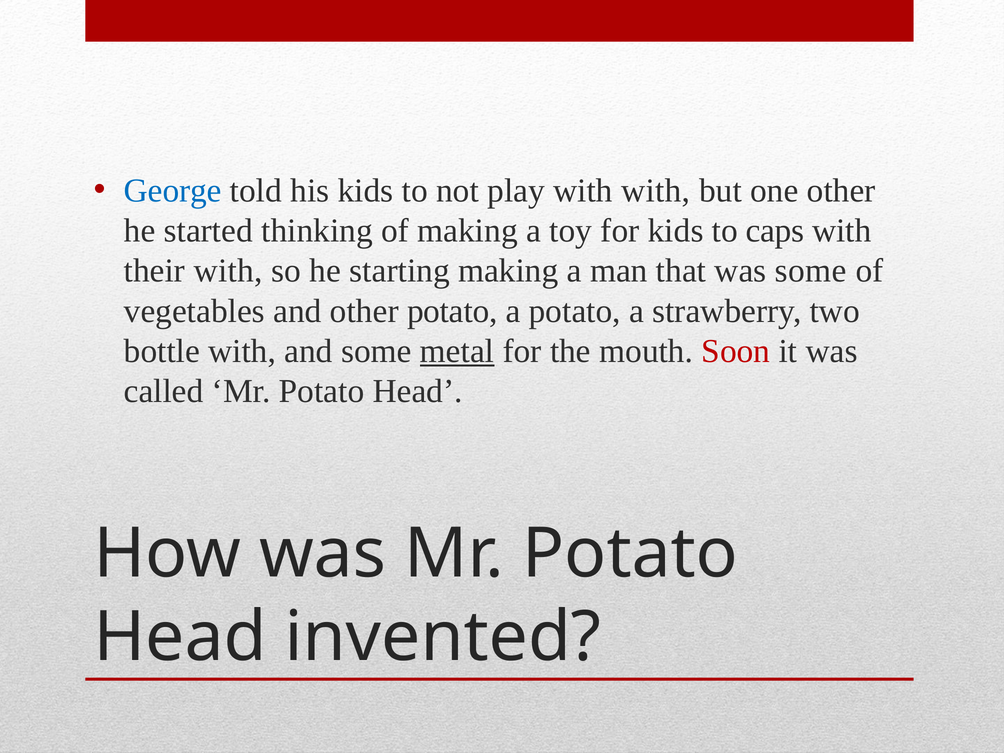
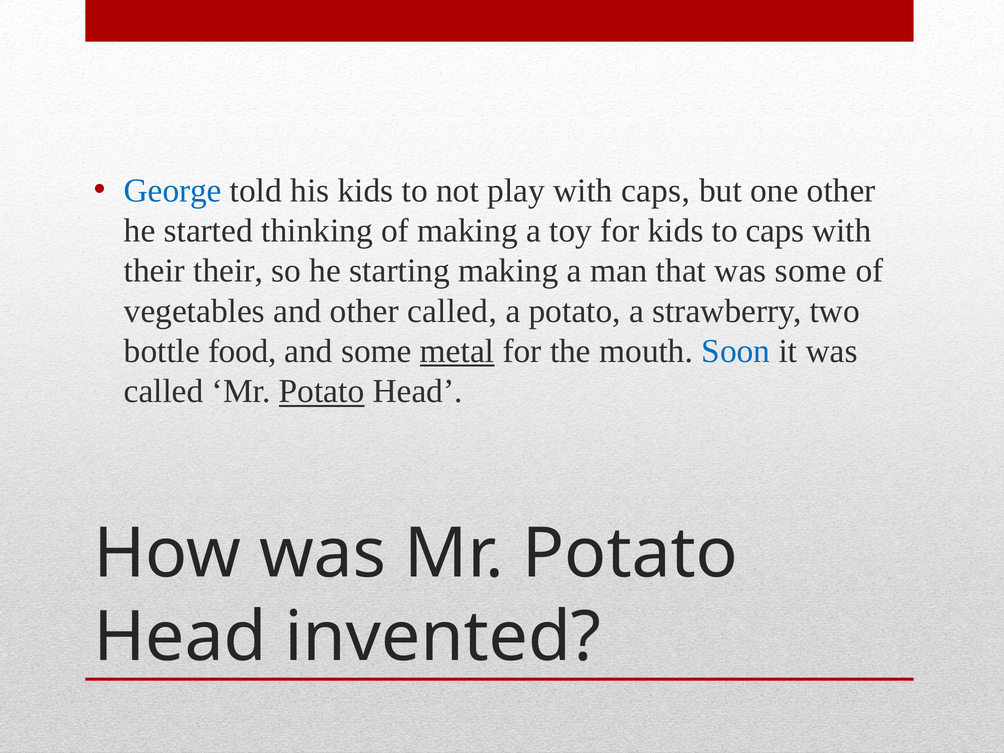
with with: with -> caps (656, 191)
their with: with -> their (228, 271)
other potato: potato -> called (452, 311)
bottle with: with -> food (242, 351)
Soon colour: red -> blue (736, 351)
Potato underline: none -> present (322, 391)
